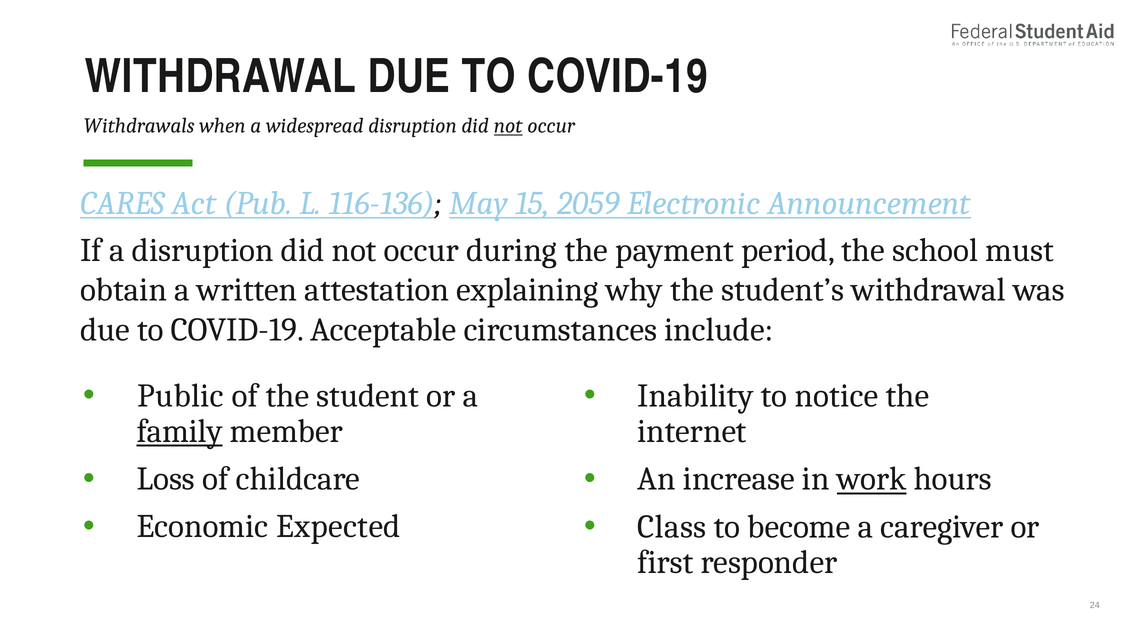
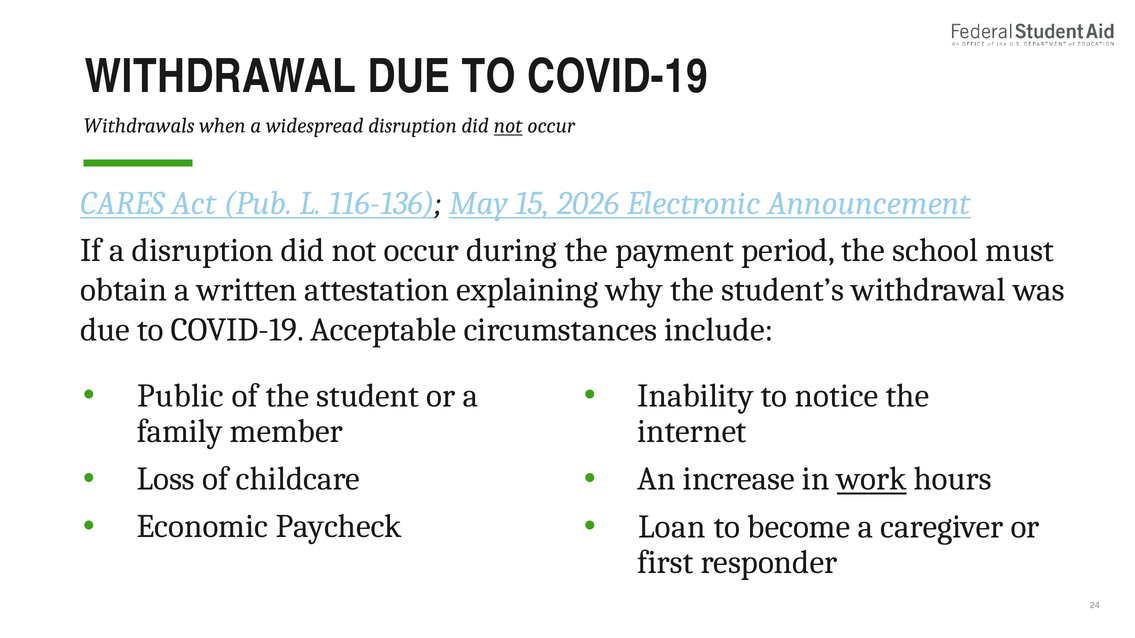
2059: 2059 -> 2026 (588, 204)
family underline: present -> none (180, 432)
Expected: Expected -> Paycheck (339, 527)
Class: Class -> Loan (672, 527)
